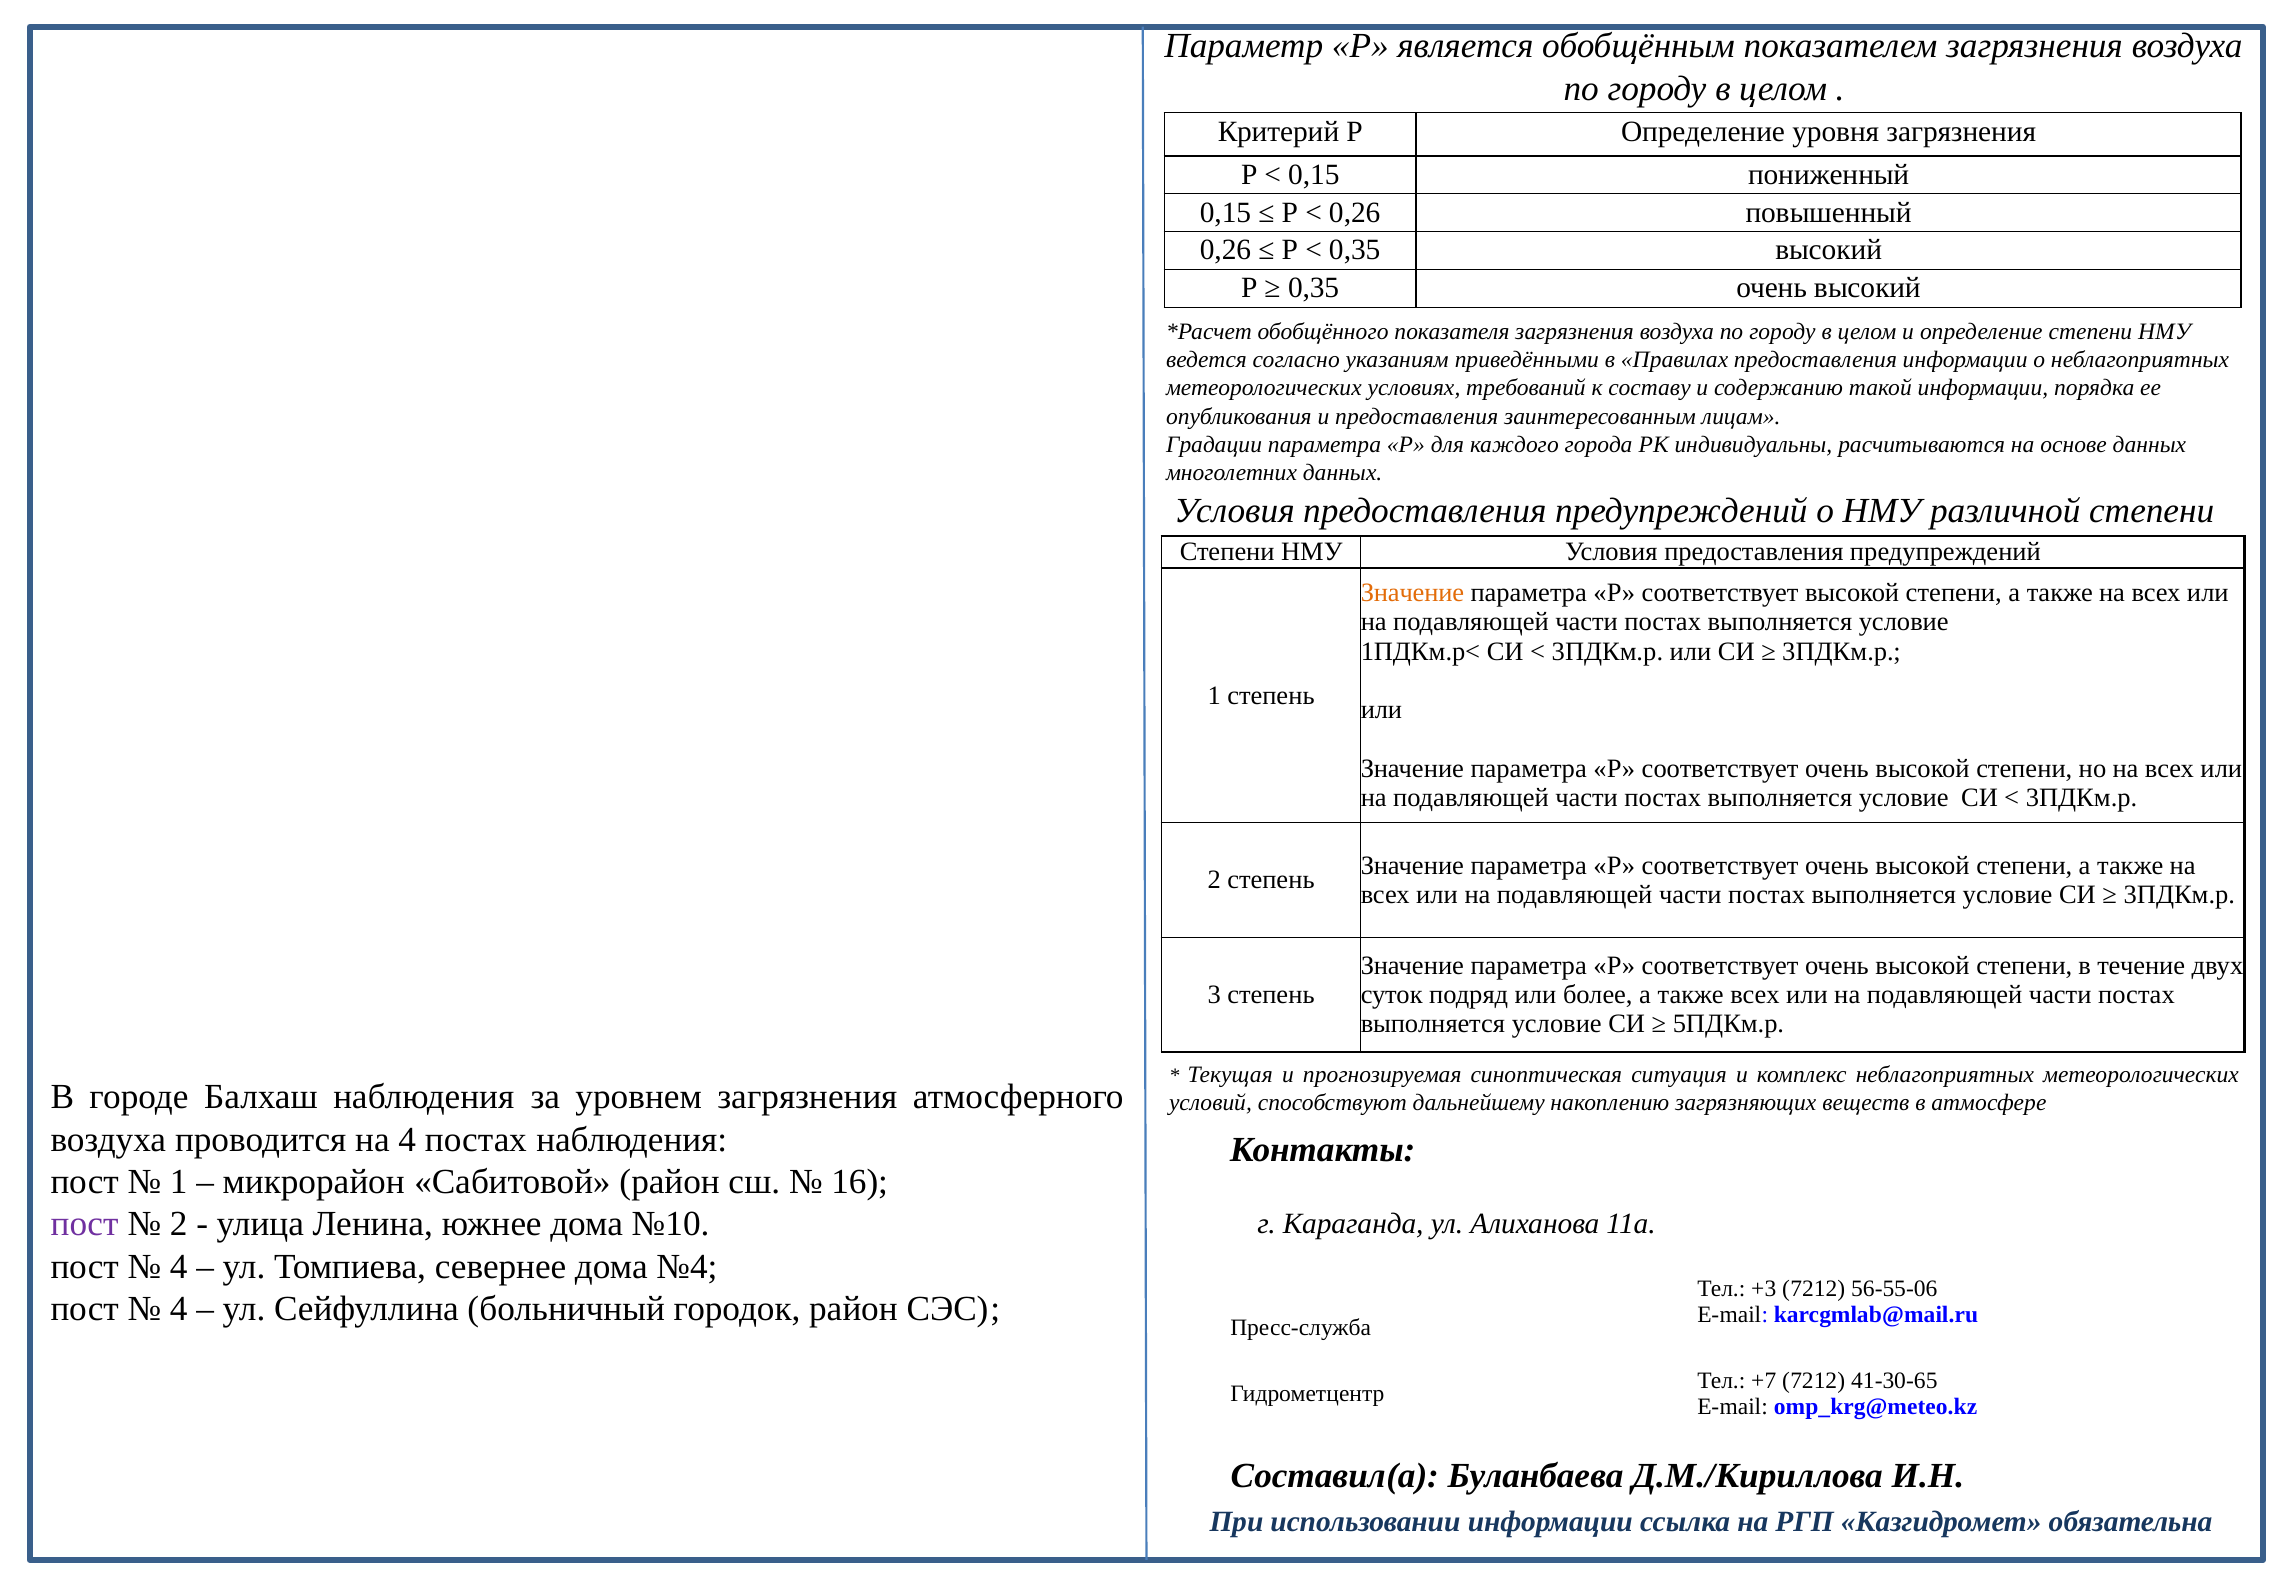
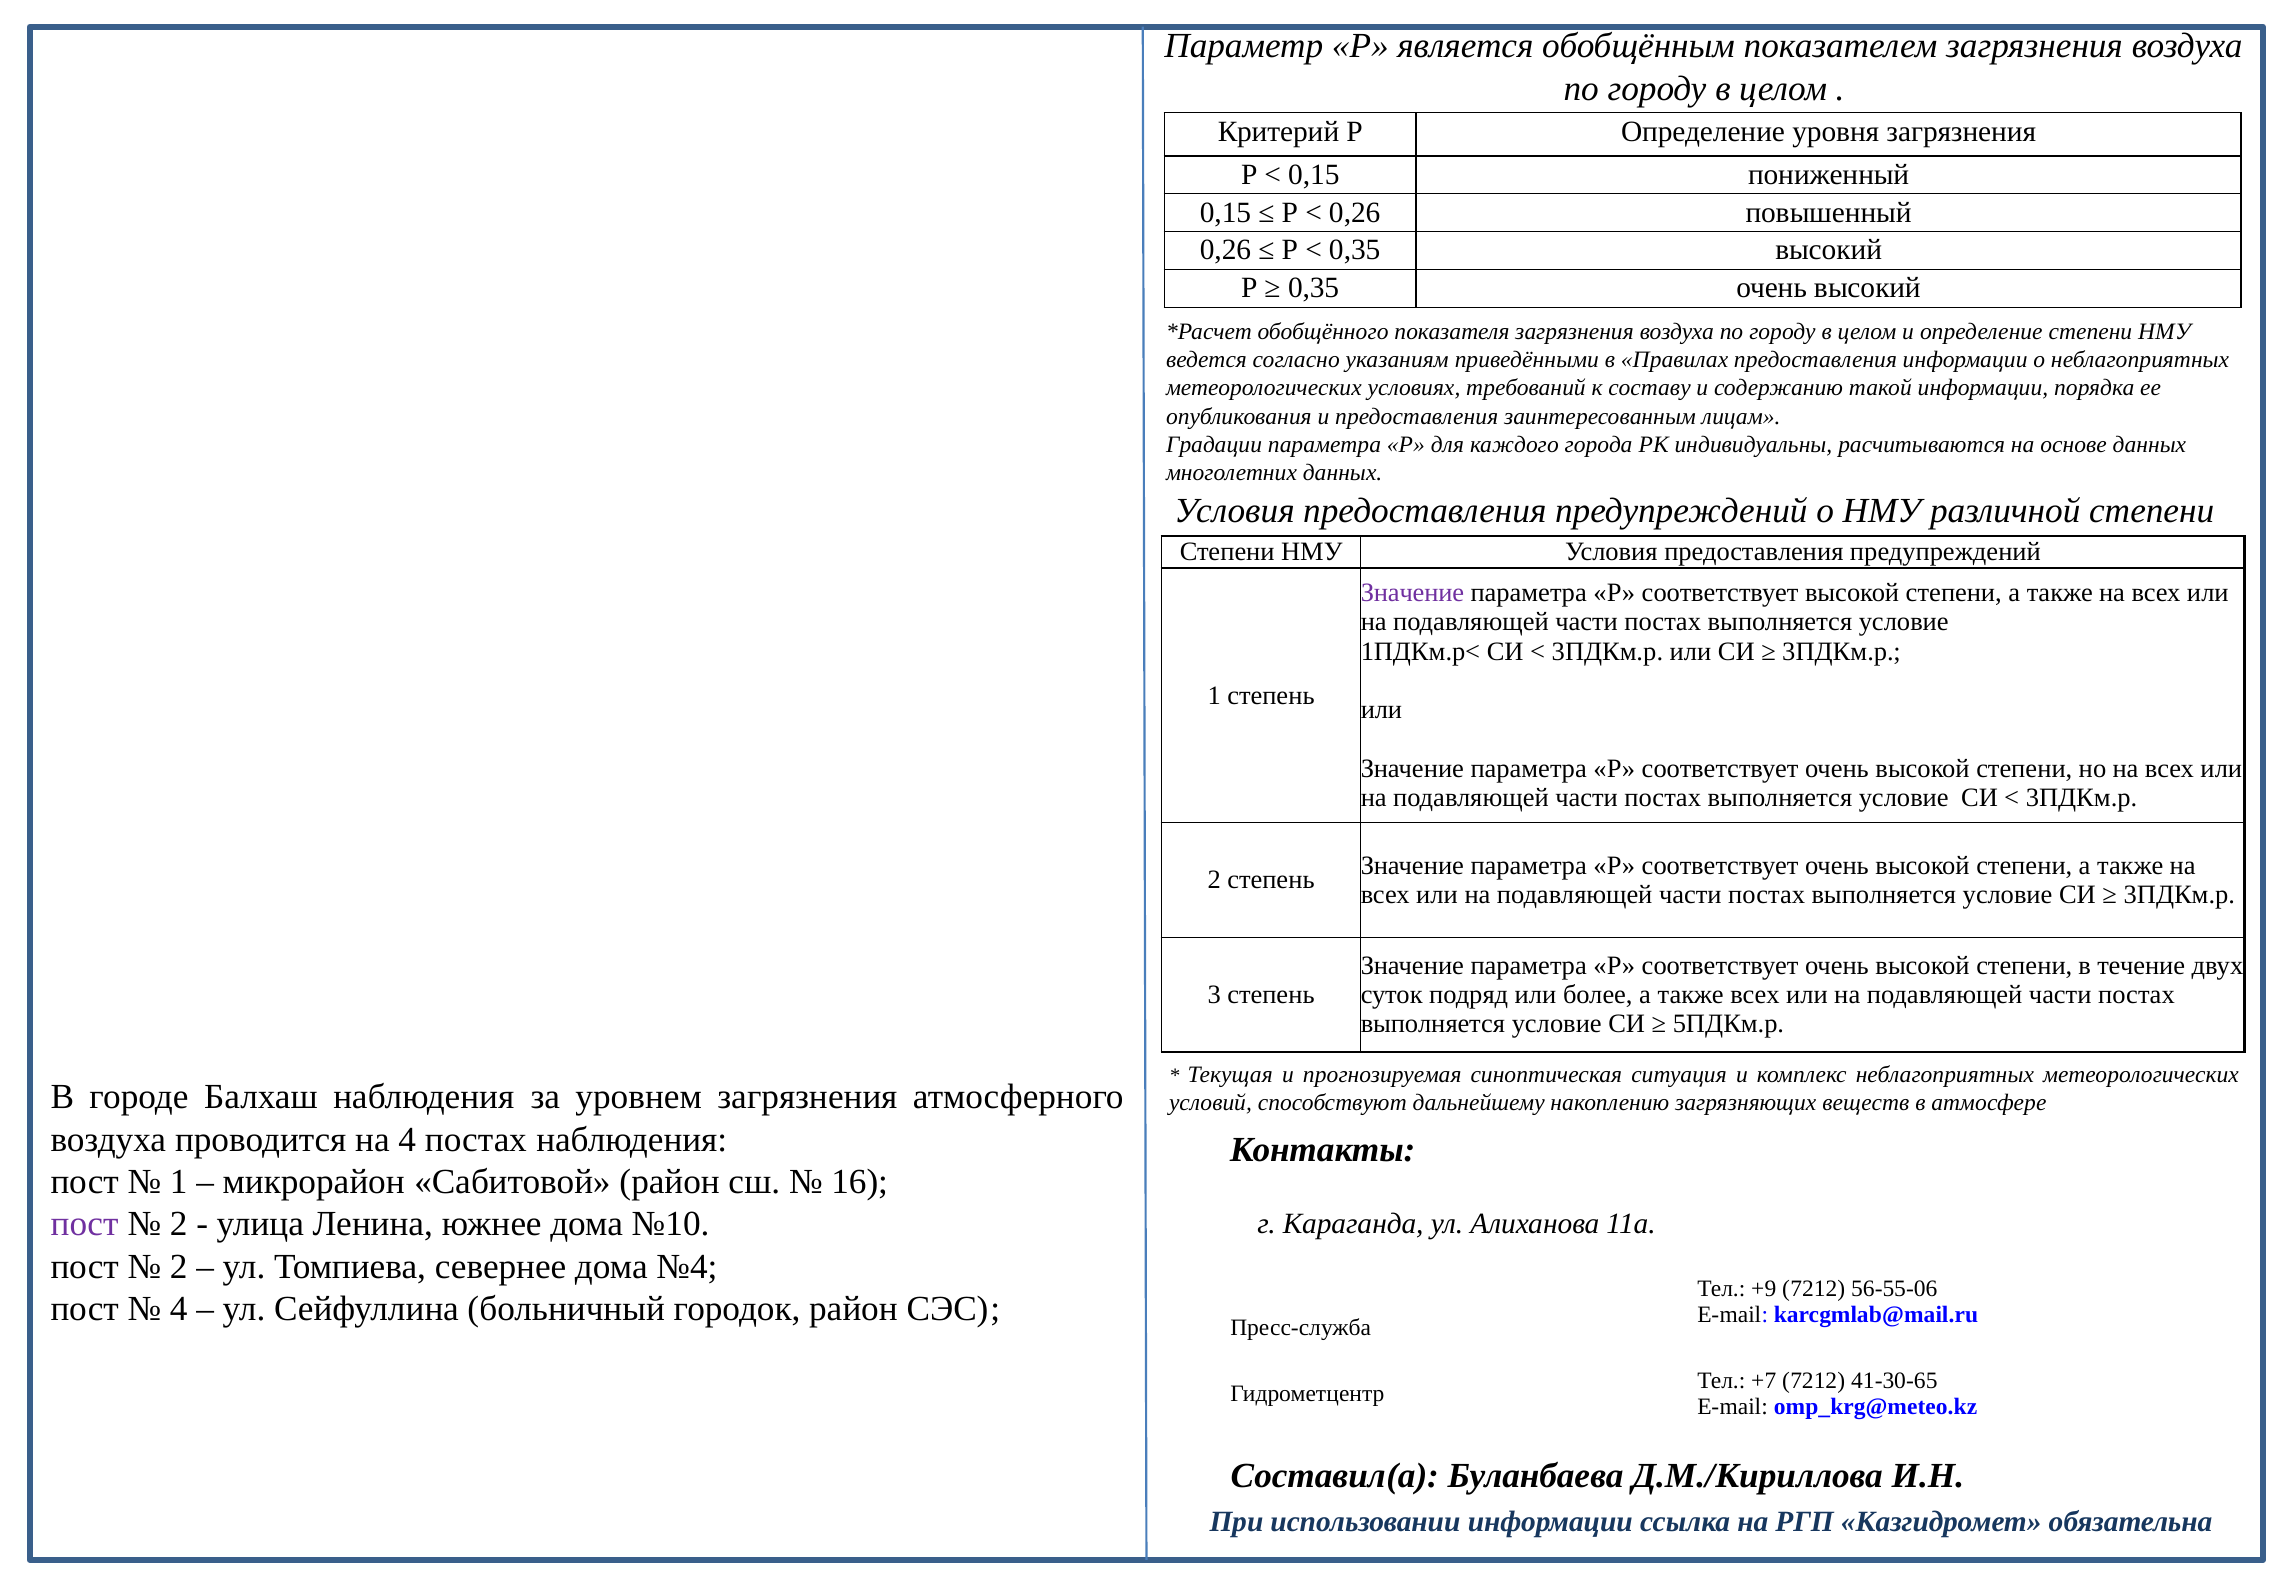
Значение colour: orange -> purple (1412, 593)
4: 4 -> 2 (179, 1267)
+3: +3 -> +9 (1764, 1289)
